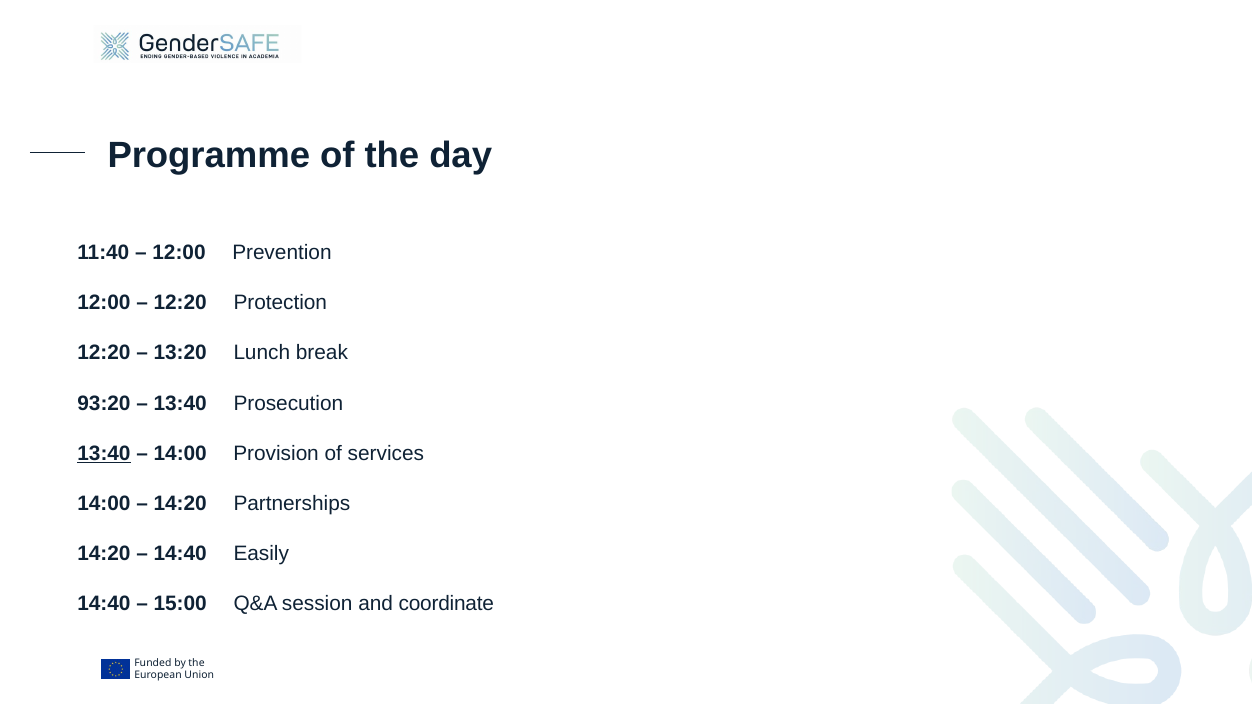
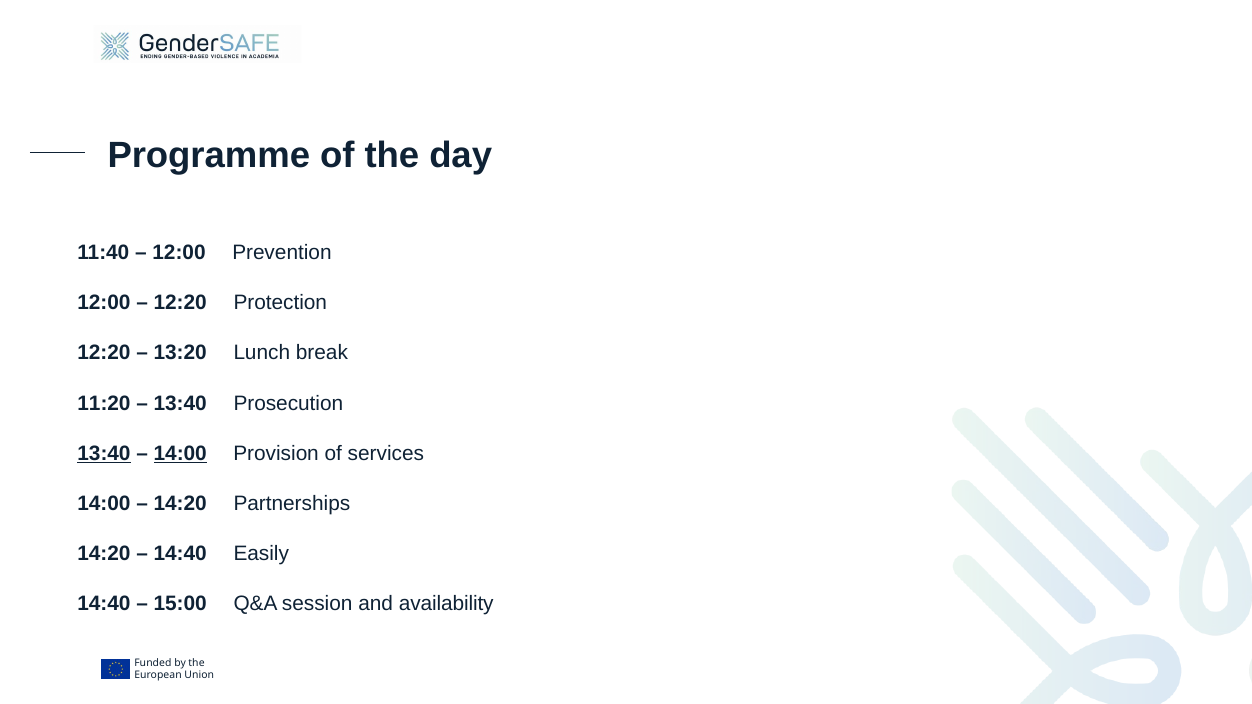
93:20: 93:20 -> 11:20 (104, 403)
14:00 underline: none -> present (180, 453)
coordinate: coordinate -> availability (446, 604)
